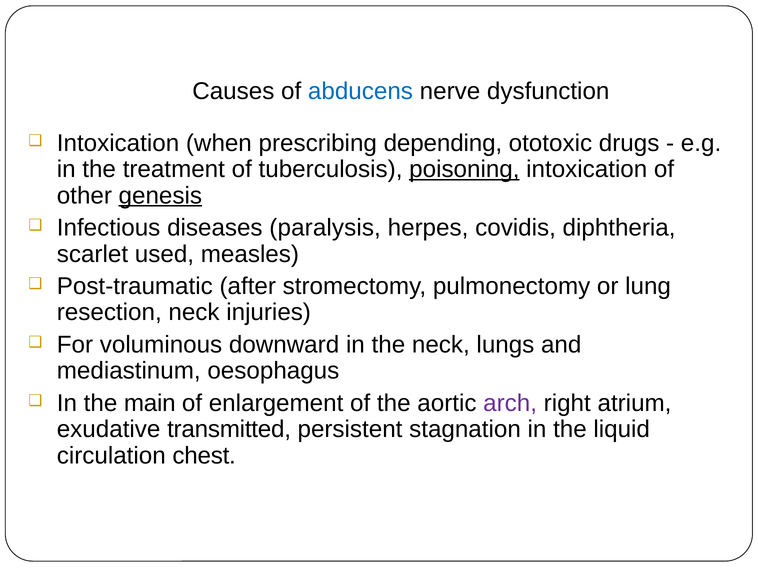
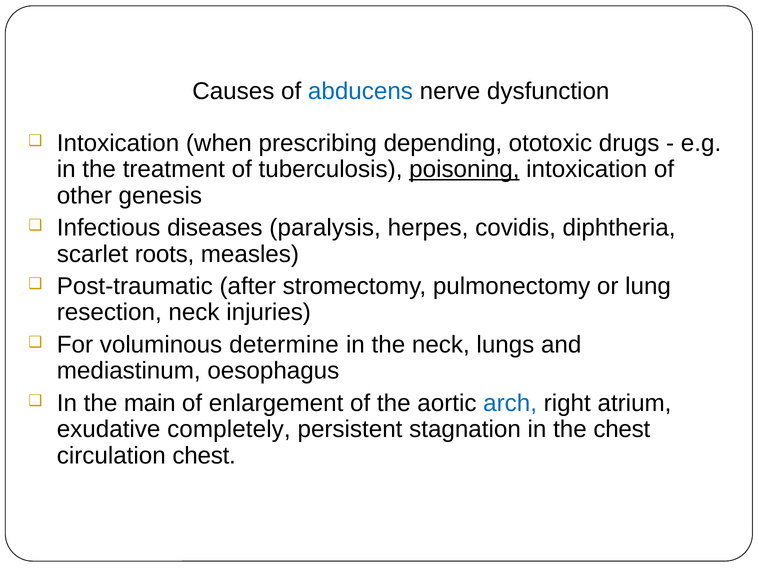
genesis underline: present -> none (160, 195)
used: used -> roots (165, 254)
downward: downward -> determine (284, 345)
arch colour: purple -> blue (510, 403)
transmitted: transmitted -> completely (229, 429)
the liquid: liquid -> chest (622, 429)
